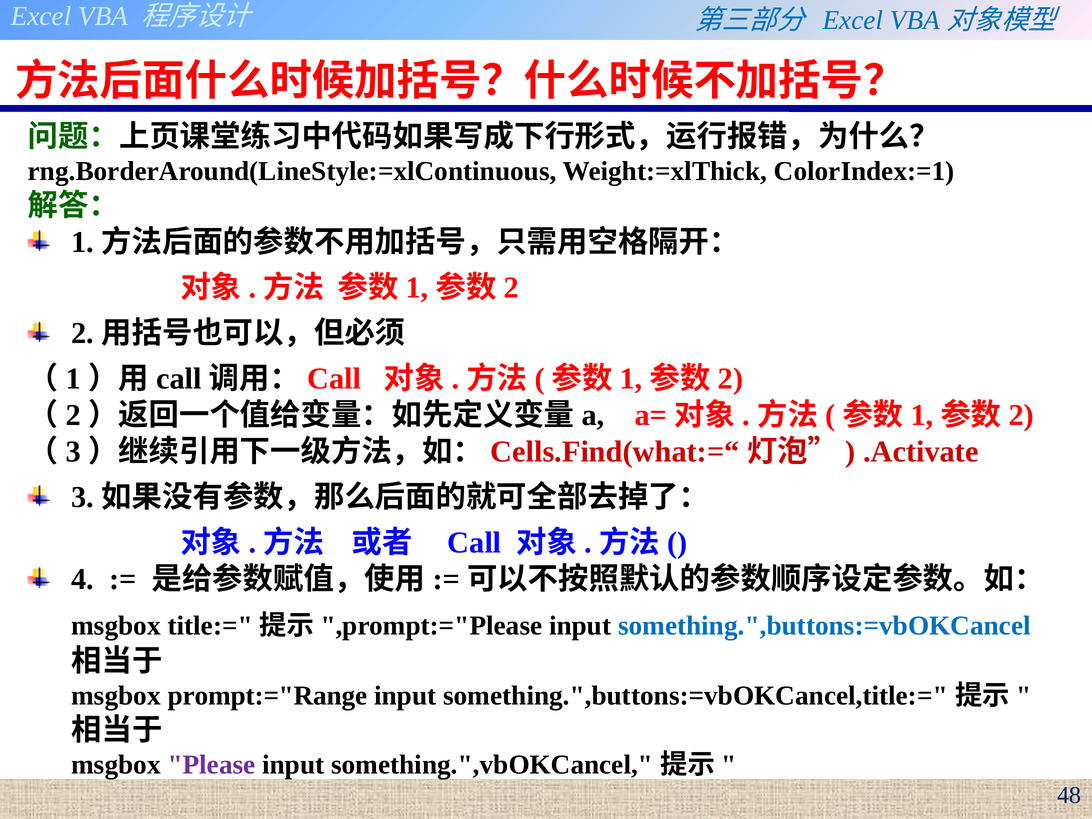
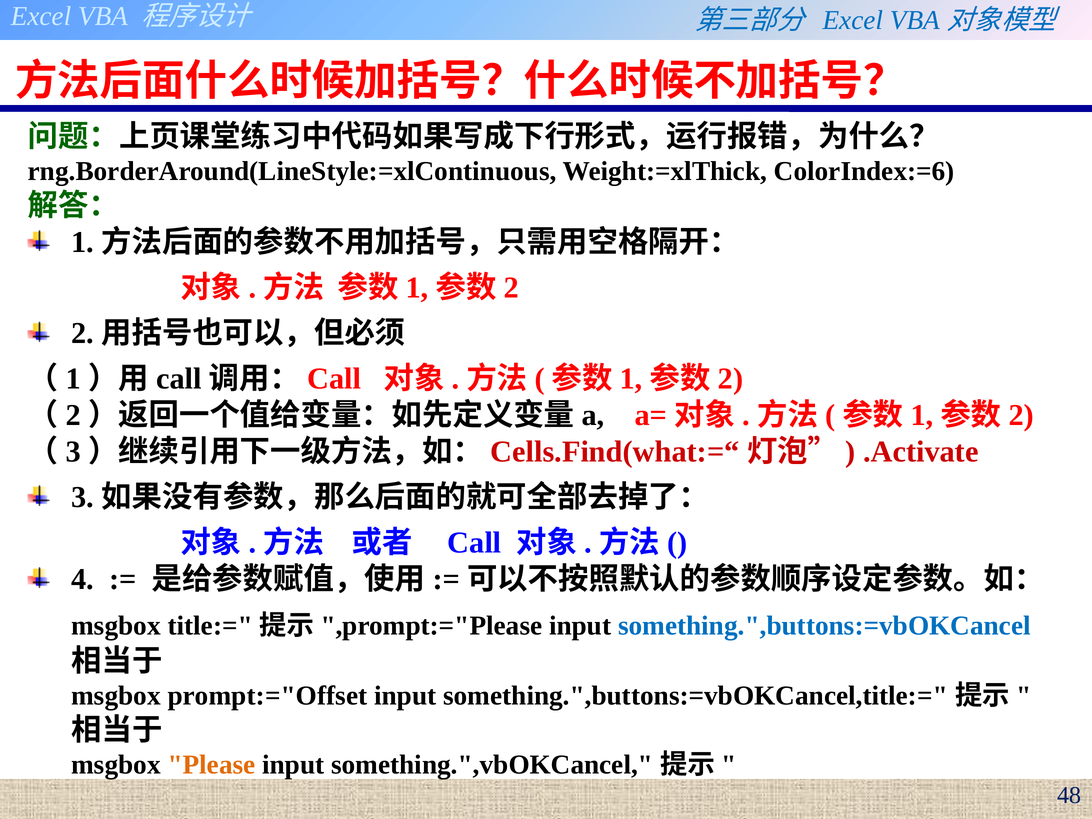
ColorIndex:=1: ColorIndex:=1 -> ColorIndex:=6 (864, 171)
prompt:="Range: prompt:="Range -> prompt:="Offset (267, 696)
Please colour: purple -> orange (211, 765)
